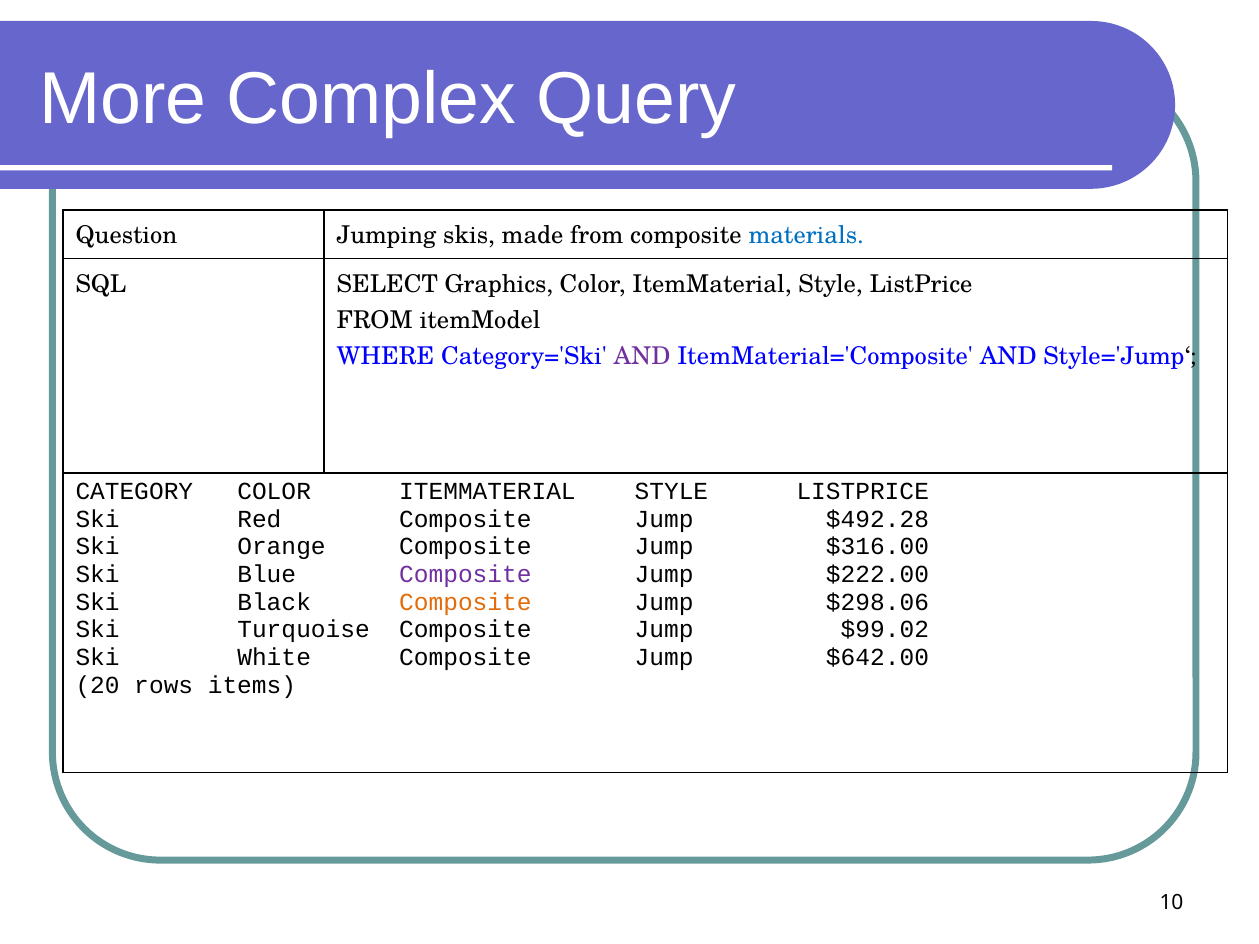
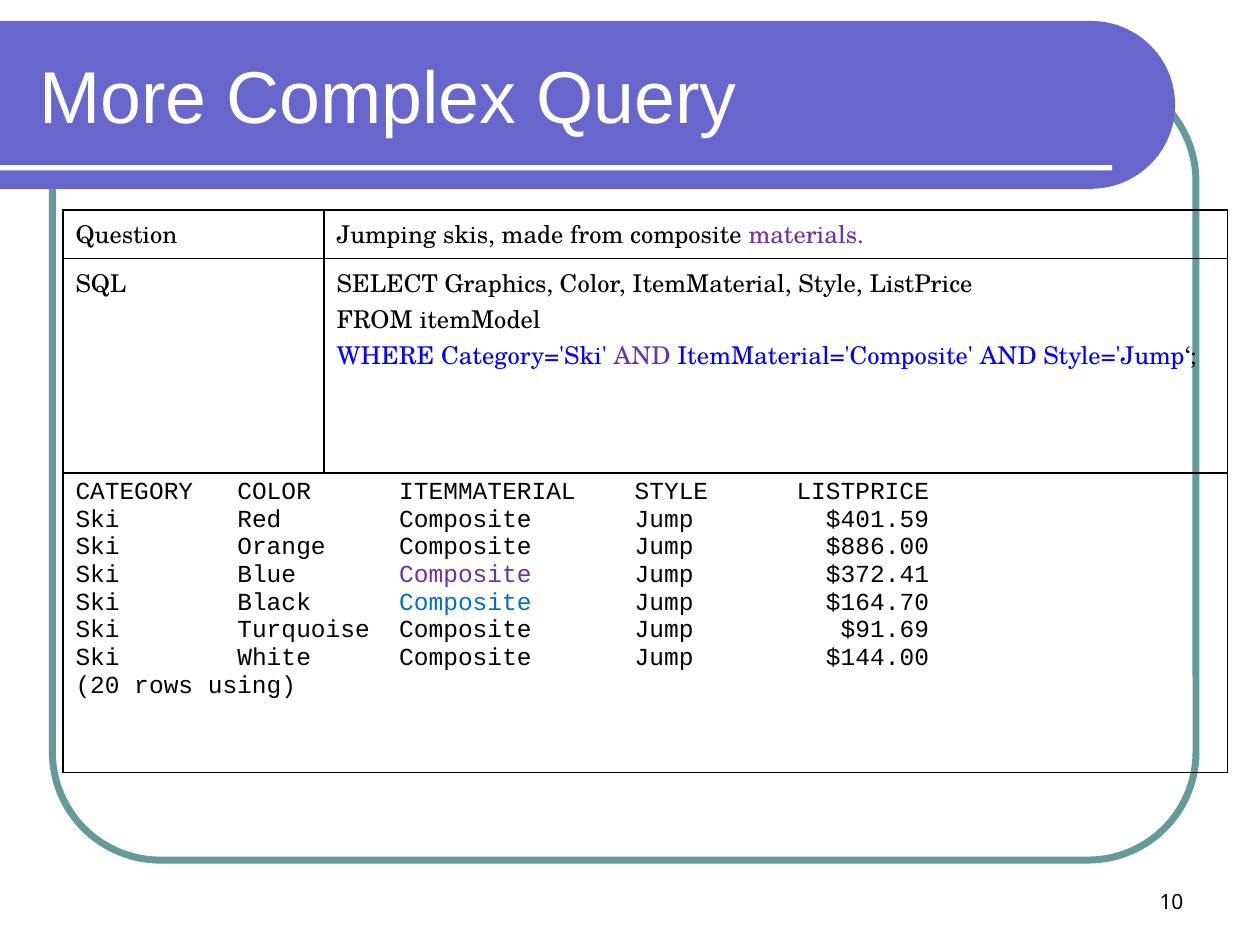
materials colour: blue -> purple (806, 236)
$492.28: $492.28 -> $401.59 (877, 519)
$316.00: $316.00 -> $886.00 (877, 547)
$222.00: $222.00 -> $372.41 (877, 575)
Composite colour: orange -> blue (465, 602)
$298.06: $298.06 -> $164.70 (877, 602)
$99.02: $99.02 -> $91.69 (885, 630)
$642.00: $642.00 -> $144.00 (877, 658)
items: items -> using (252, 685)
